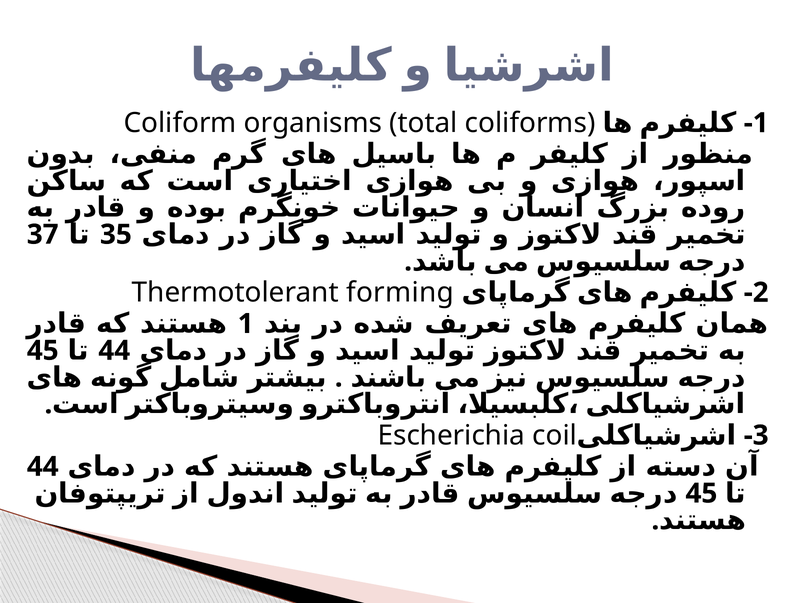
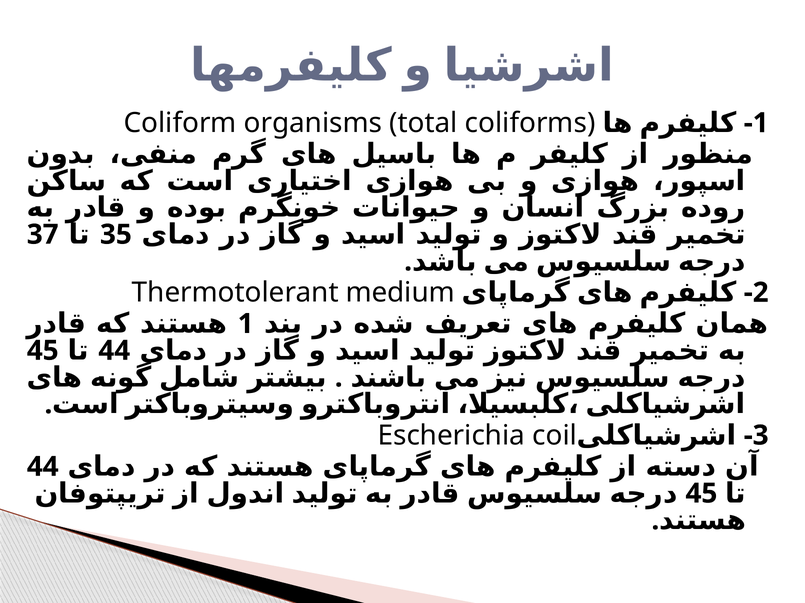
forming: forming -> medium (400, 293)
